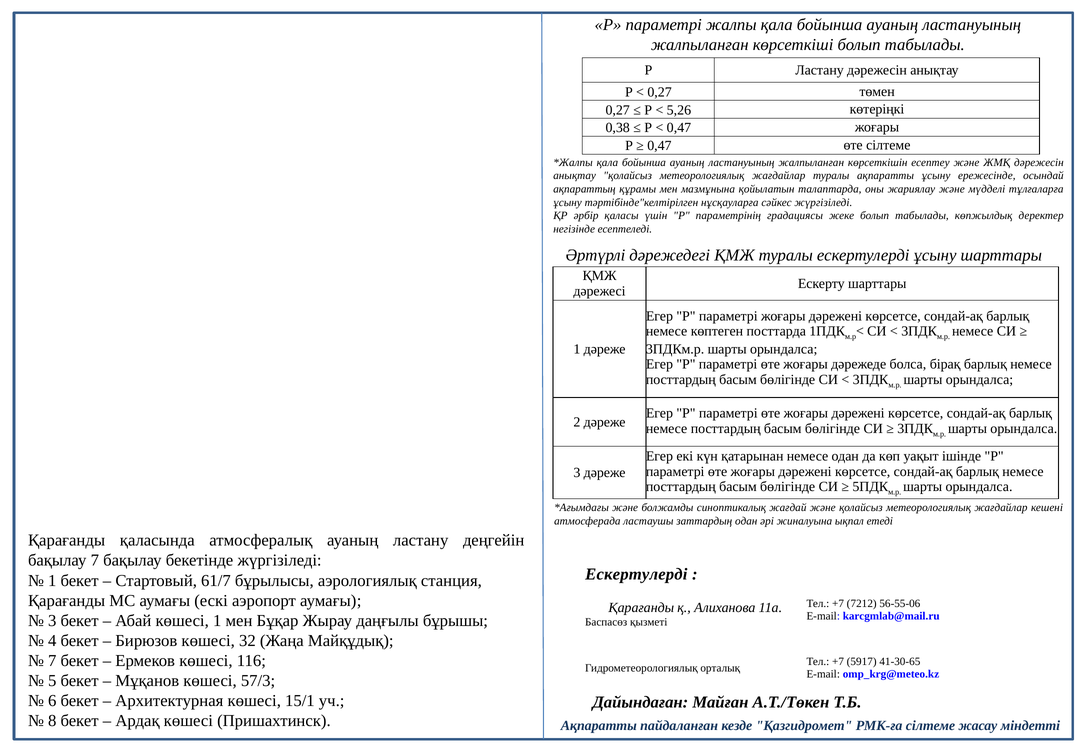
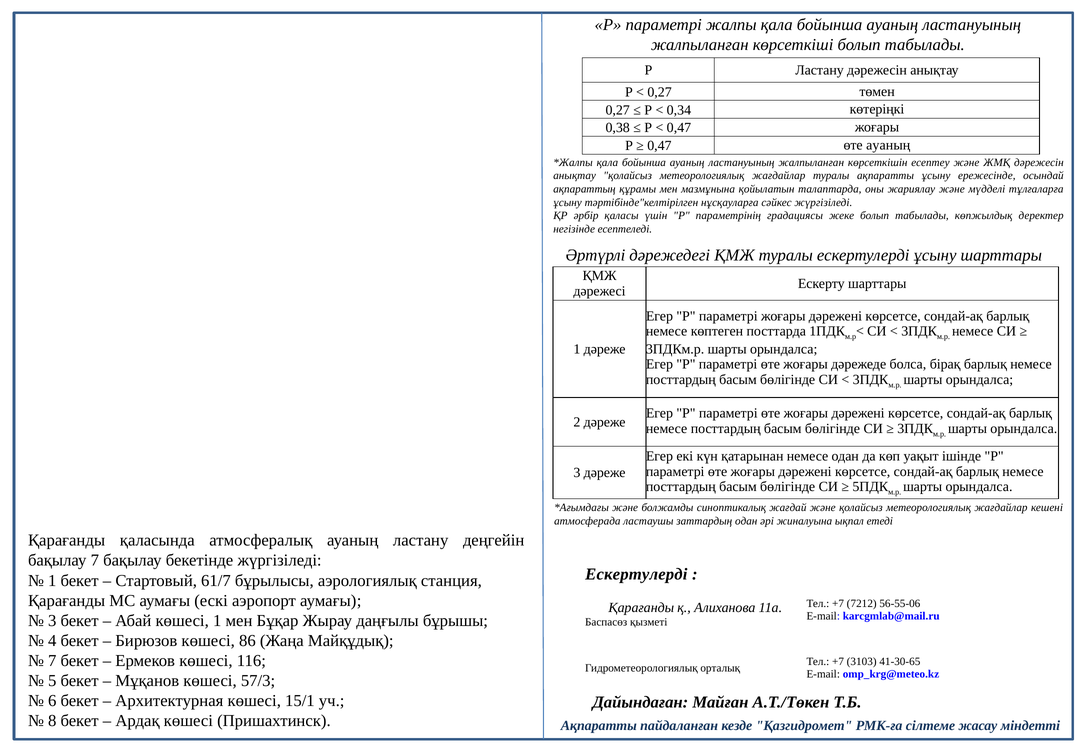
5,26: 5,26 -> 0,34 (679, 110)
өте сілтеме: сілтеме -> ауаның (888, 145)
32: 32 -> 86 (247, 641)
5917: 5917 -> 3103 (862, 662)
